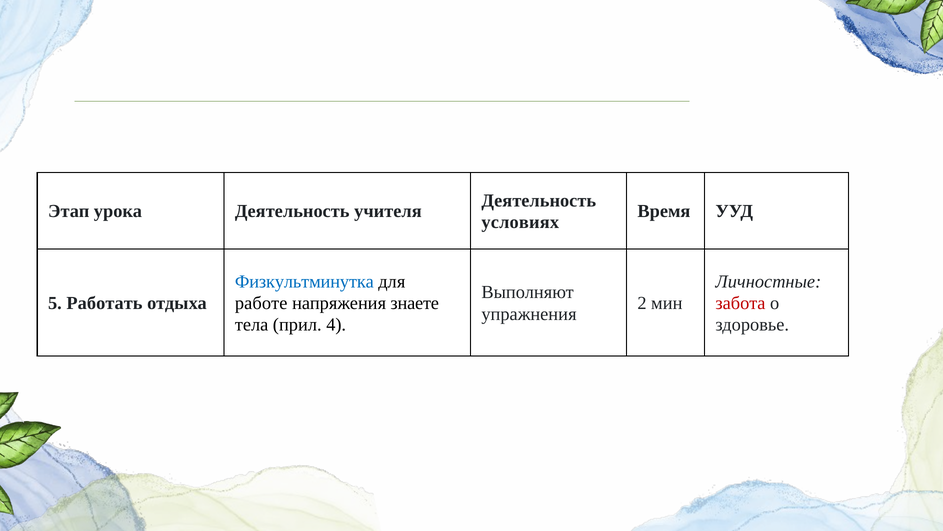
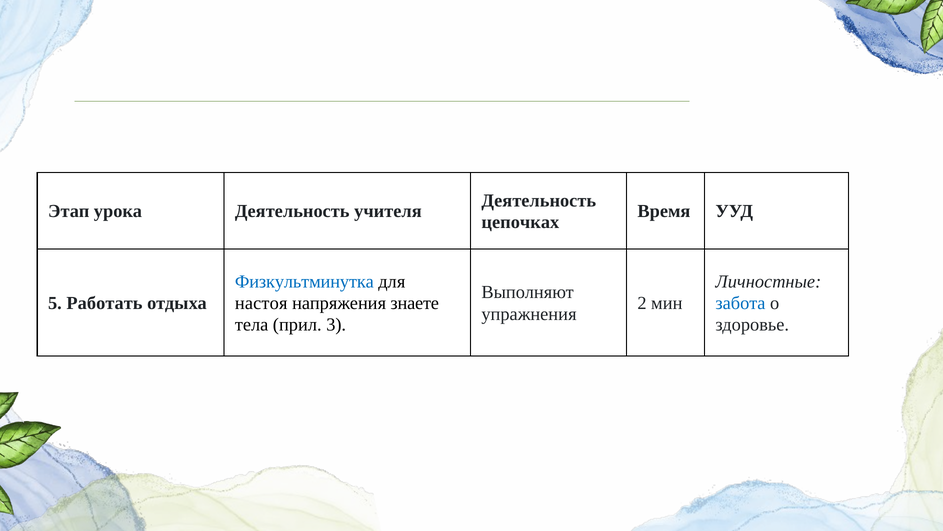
условиях: условиях -> цепочках (520, 222)
работе: работе -> настоя (261, 303)
забота colour: red -> blue (740, 303)
4: 4 -> 3 (336, 325)
